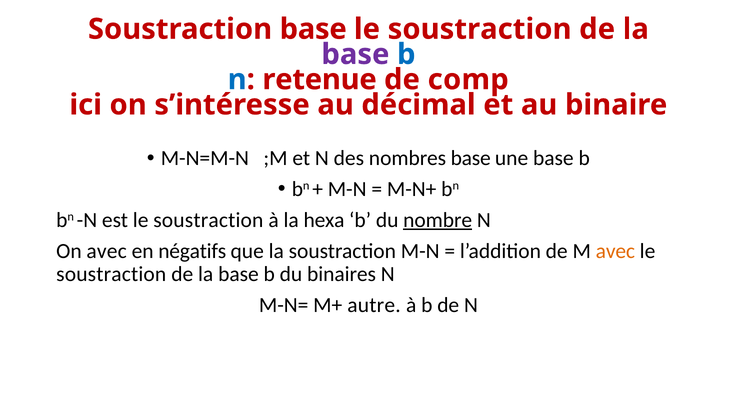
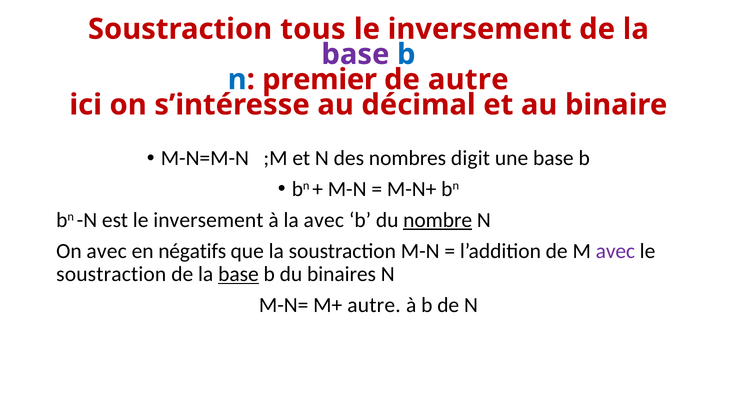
Soustraction base: base -> tous (313, 29)
soustraction: soustraction -> inversement (480, 29)
retenue: retenue -> premier (320, 79)
de comp: comp -> autre (468, 79)
nombres base: base -> digit (470, 158)
est le soustraction: soustraction -> inversement (208, 220)
la hexa: hexa -> avec (324, 220)
avec colour: orange -> purple (615, 251)
base underline: none -> present (238, 274)
